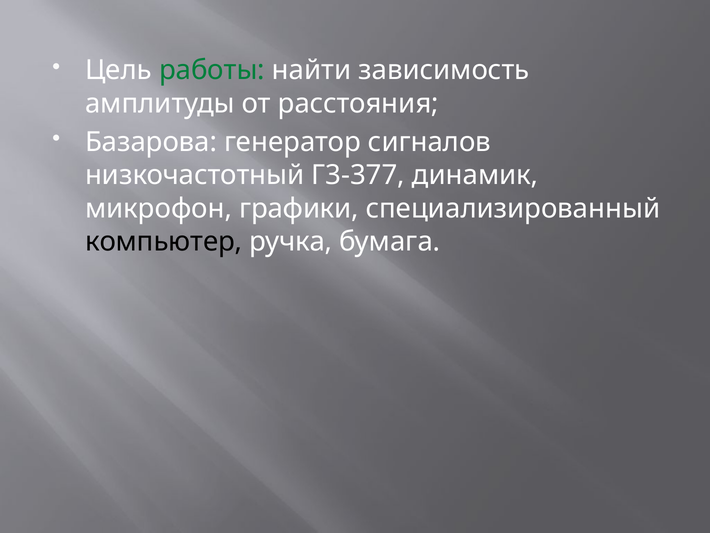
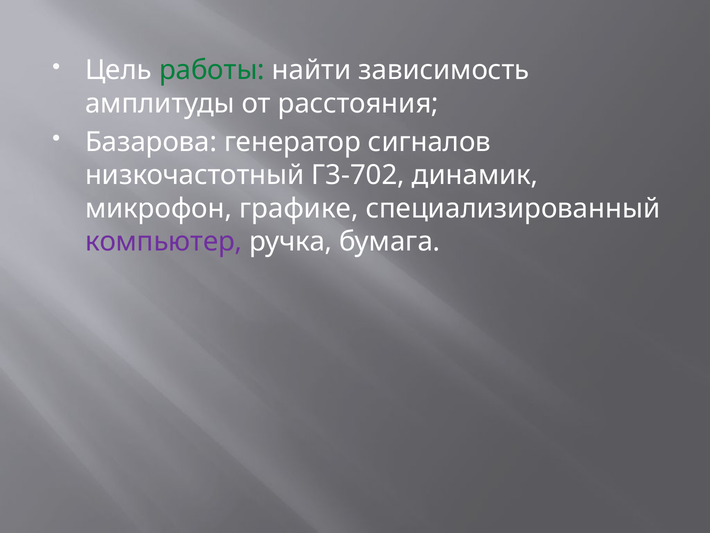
Г3-377: Г3-377 -> Г3-702 (358, 175)
графики: графики -> графике (299, 208)
компьютер colour: black -> purple (164, 241)
